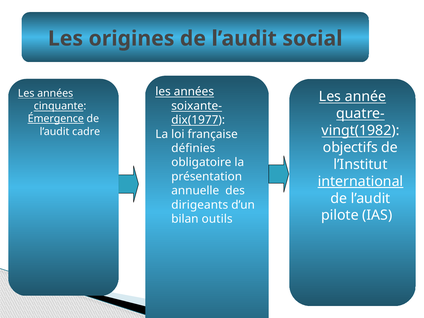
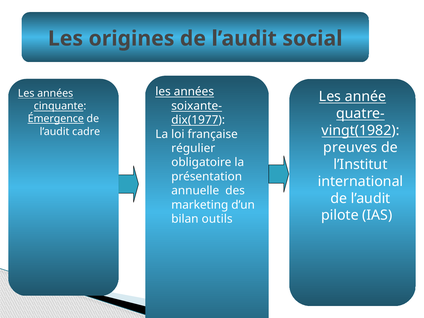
objectifs: objectifs -> preuves (350, 147)
définies: définies -> régulier (193, 148)
international underline: present -> none (361, 181)
dirigeants: dirigeants -> marketing (200, 205)
